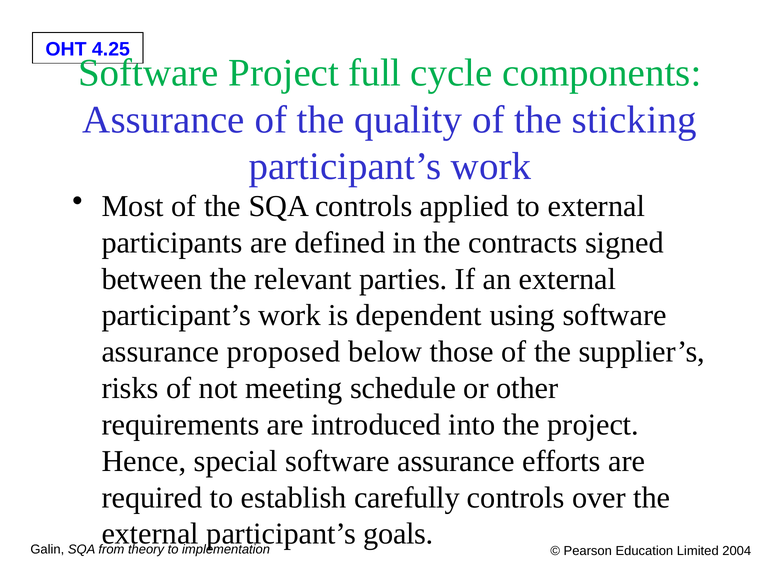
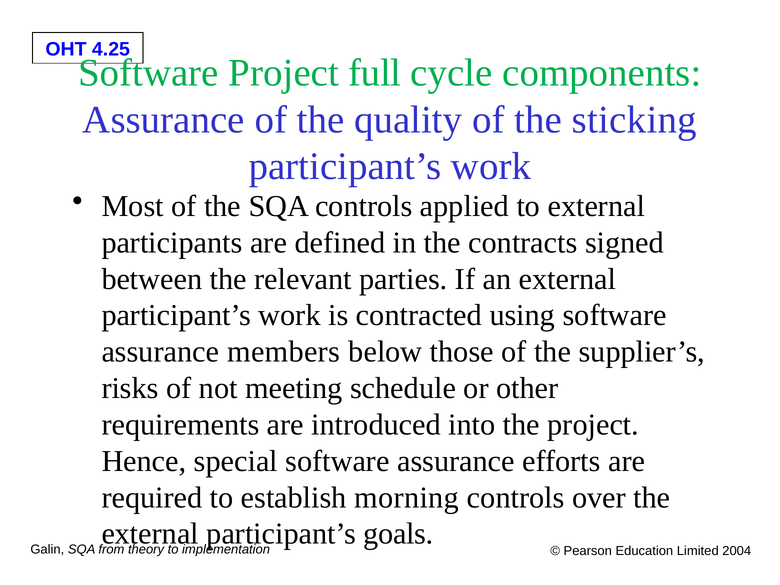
dependent: dependent -> contracted (419, 315)
proposed: proposed -> members (284, 352)
carefully: carefully -> morning (407, 498)
